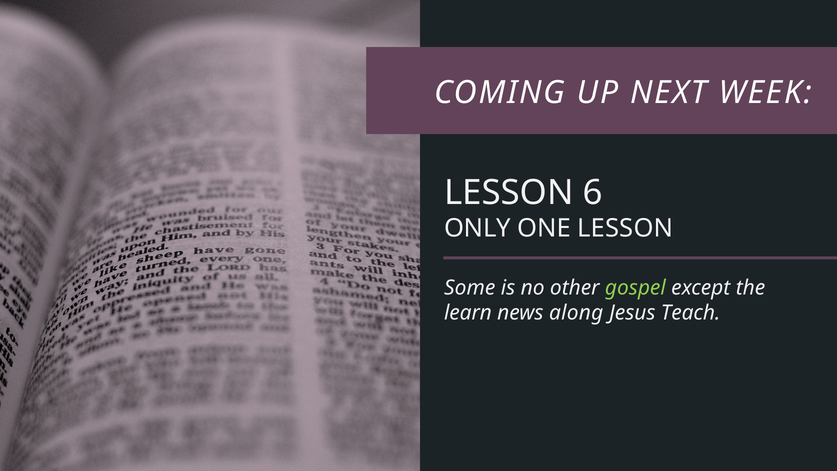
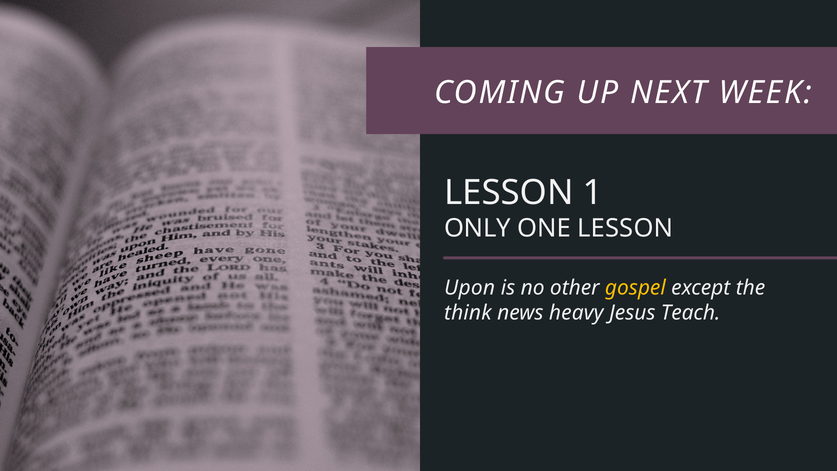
6: 6 -> 1 (593, 193)
Some: Some -> Upon (470, 288)
gospel colour: light green -> yellow (635, 288)
learn: learn -> think (468, 313)
along: along -> heavy (576, 313)
